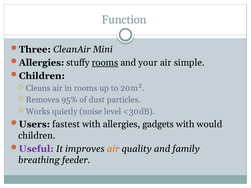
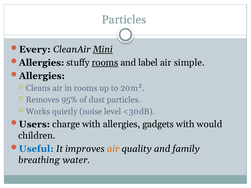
Function: Function -> Particles (124, 20)
Three: Three -> Every (35, 49)
Mini underline: none -> present (103, 49)
your: your -> label (148, 63)
Children: Children -> Allergies (42, 76)
fastest: fastest -> charge (66, 124)
Useful colour: purple -> blue (36, 149)
feeder: feeder -> water (76, 160)
